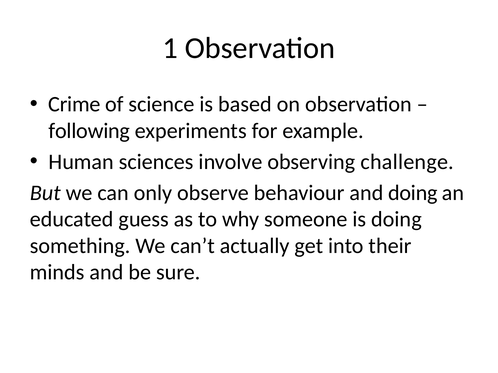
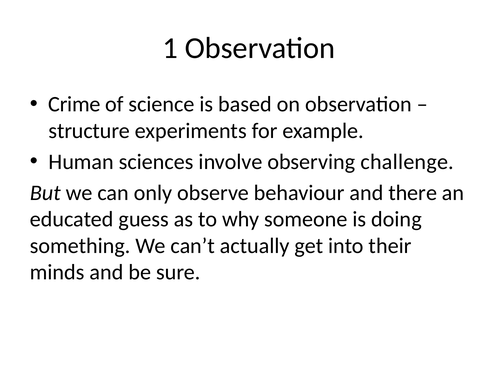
following: following -> structure (89, 131)
and doing: doing -> there (413, 193)
